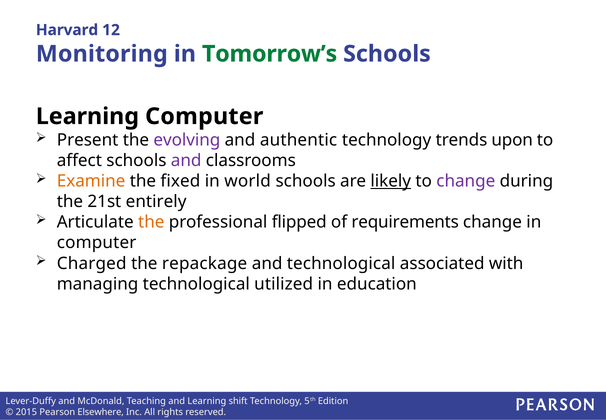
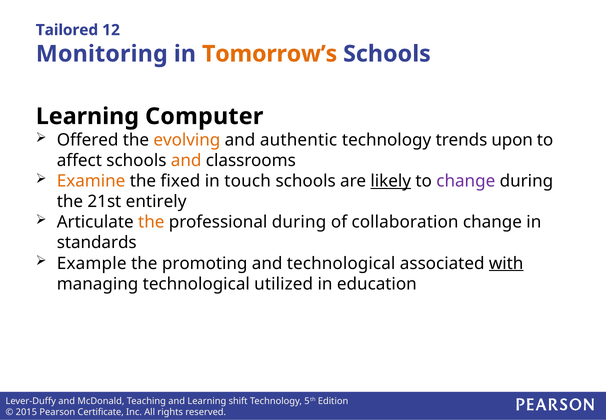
Harvard: Harvard -> Tailored (67, 30)
Tomorrow’s colour: green -> orange (270, 54)
Present: Present -> Offered (88, 140)
evolving colour: purple -> orange (187, 140)
and colour: purple -> orange (186, 161)
world: world -> touch (248, 181)
professional flipped: flipped -> during (299, 222)
requirements: requirements -> collaboration (405, 222)
computer: computer -> standards (97, 243)
Charged: Charged -> Example (92, 263)
repackage: repackage -> promoting (205, 263)
with underline: none -> present (506, 263)
Elsewhere: Elsewhere -> Certificate (101, 412)
